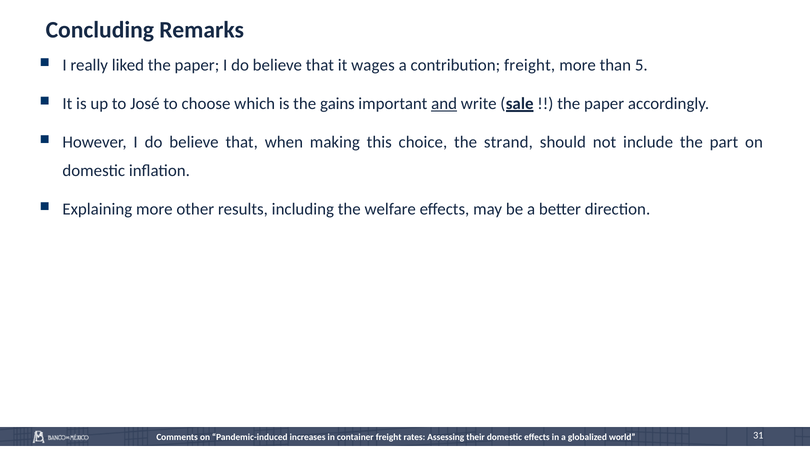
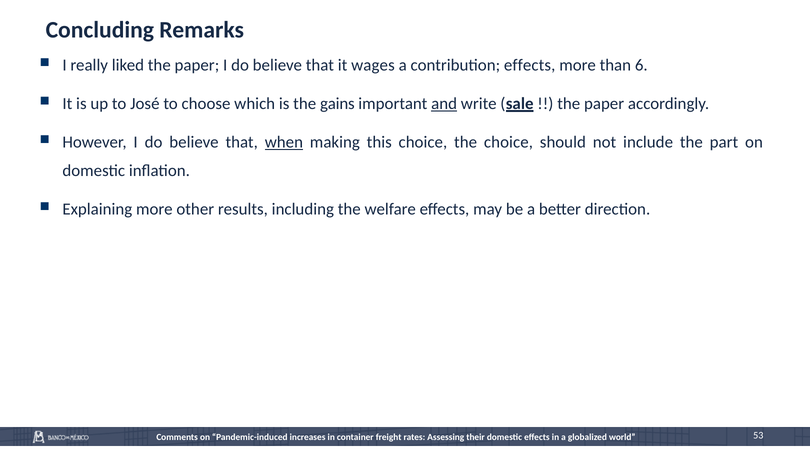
contribution freight: freight -> effects (530, 65)
5: 5 -> 6 (641, 65)
when underline: none -> present (284, 142)
the strand: strand -> choice (508, 142)
31: 31 -> 53 (758, 435)
